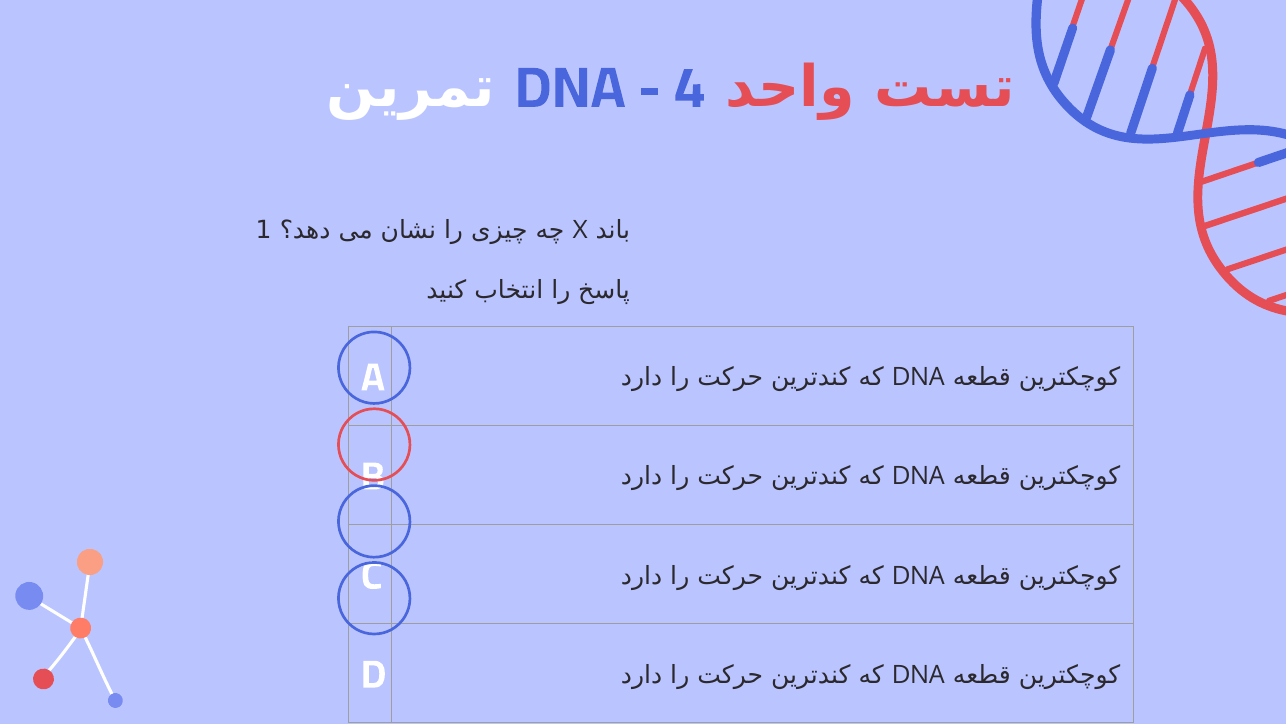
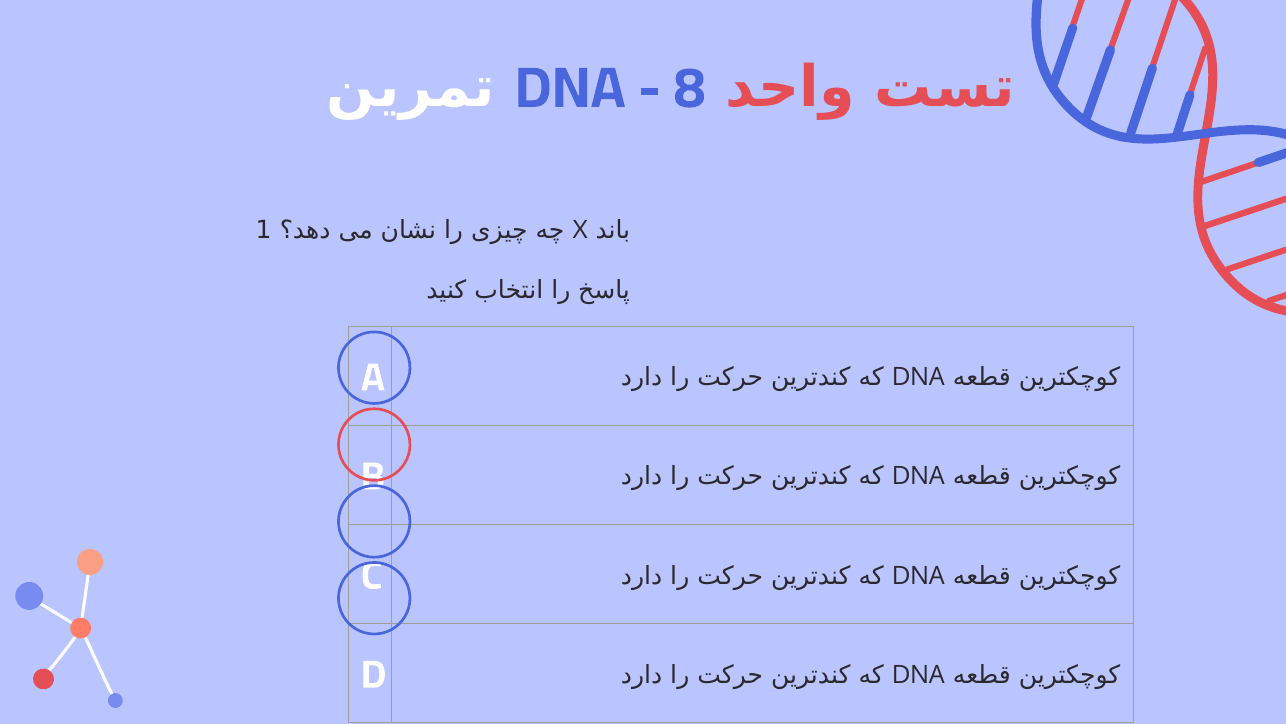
4: 4 -> 8 (690, 88)
